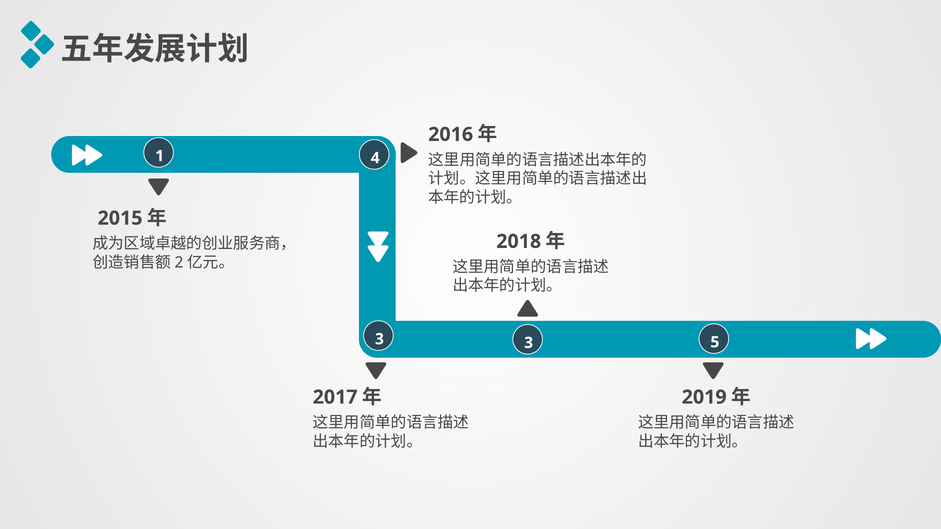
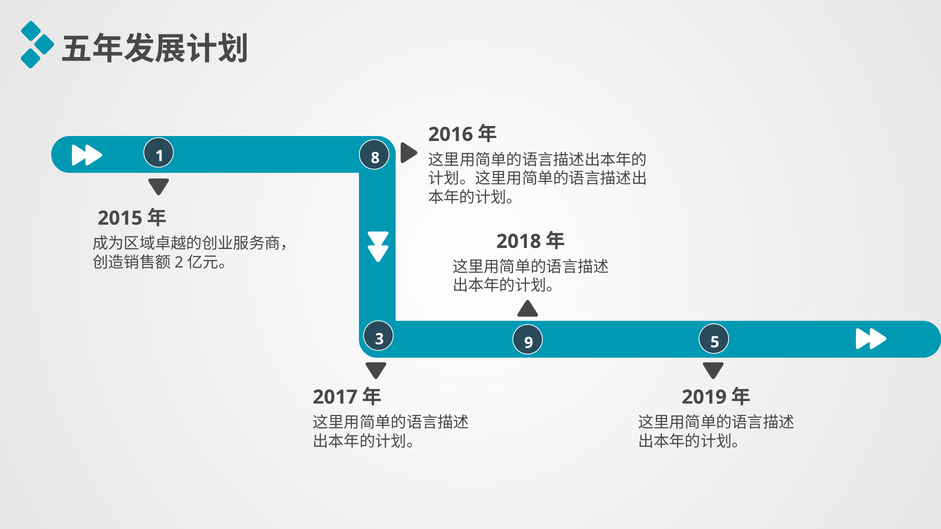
4: 4 -> 8 (375, 158)
3 3: 3 -> 9 (529, 343)
